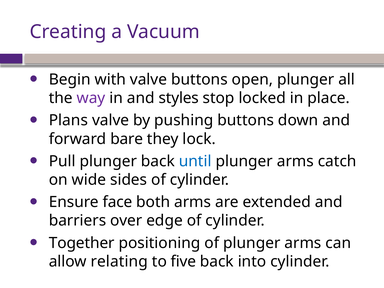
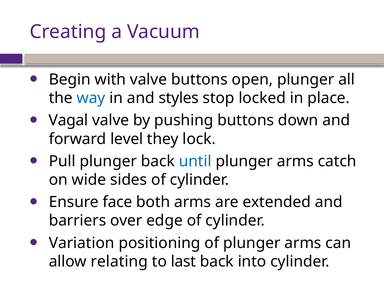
way colour: purple -> blue (91, 98)
Plans: Plans -> Vagal (68, 120)
bare: bare -> level (127, 139)
Together: Together -> Variation (82, 243)
five: five -> last (183, 262)
